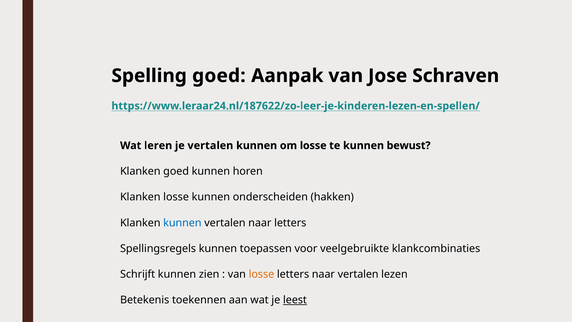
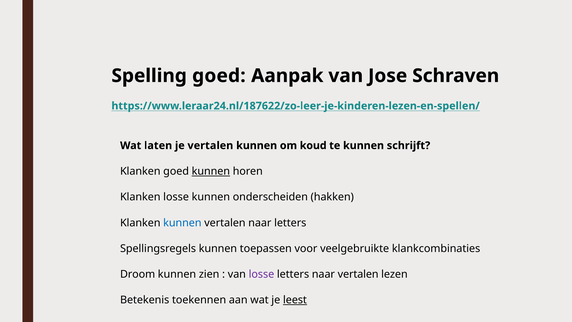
leren: leren -> laten (158, 145)
om losse: losse -> koud (313, 145)
bewust: bewust -> schrijft (409, 145)
kunnen underline: none -> present (211, 171)
Schrijft: Schrijft -> Droom (138, 274)
losse colour: orange -> purple (261, 274)
